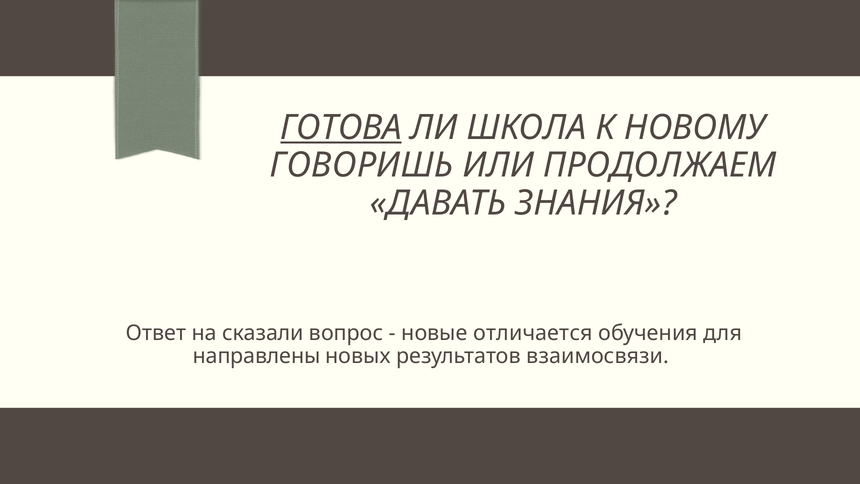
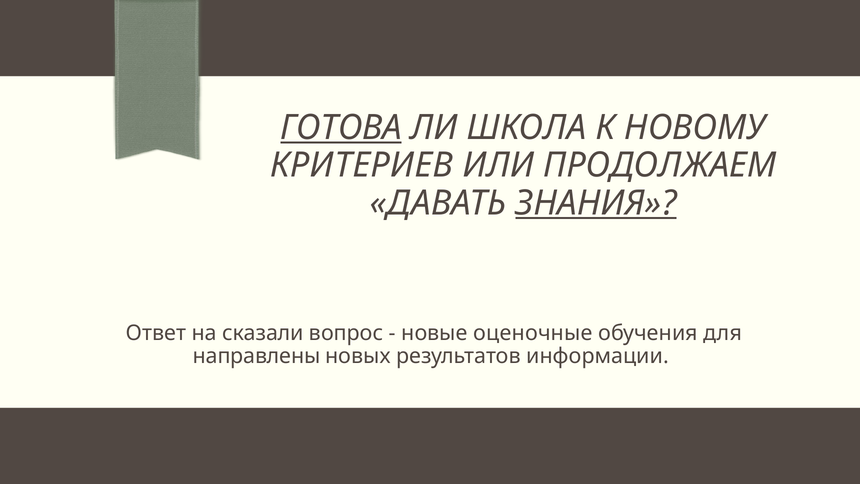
ГОВОРИШЬ: ГОВОРИШЬ -> КРИТЕРИЕВ (362, 165)
ЗНАНИЯ underline: none -> present (596, 203)
отличается: отличается -> оценочные (533, 333)
взаимосвязи: взаимосвязи -> информации (598, 356)
